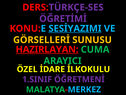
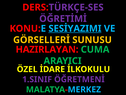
HAZIRLAYAN underline: present -> none (47, 49)
